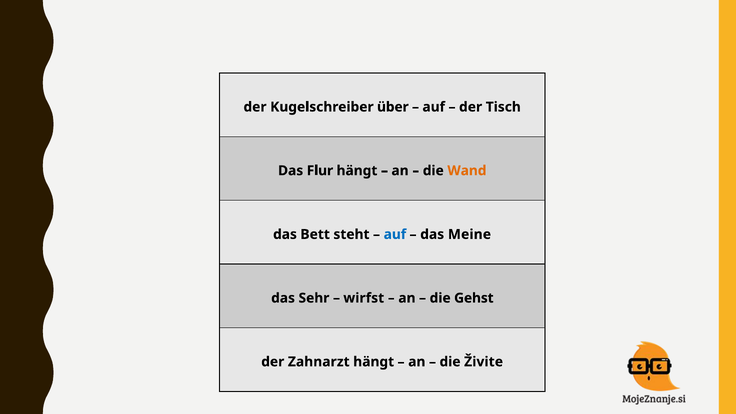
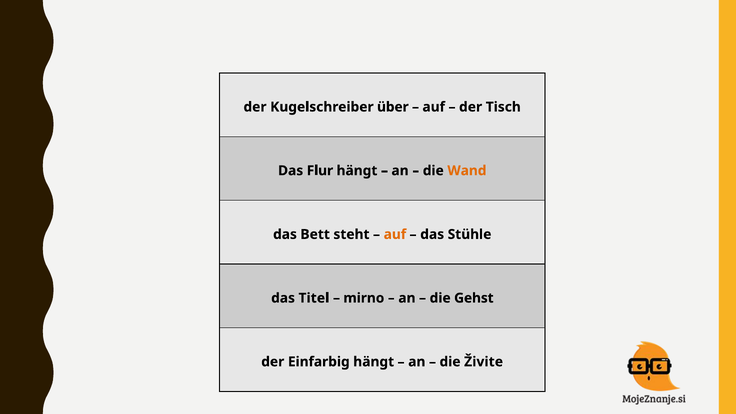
auf colour: blue -> orange (395, 234)
Meine: Meine -> Stühle (470, 234)
Sehr: Sehr -> Titel (314, 298)
wirfst: wirfst -> mirno (364, 298)
Zahnarzt: Zahnarzt -> Einfarbig (319, 362)
